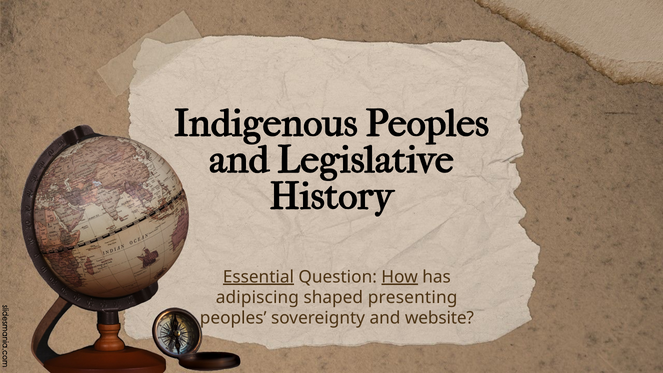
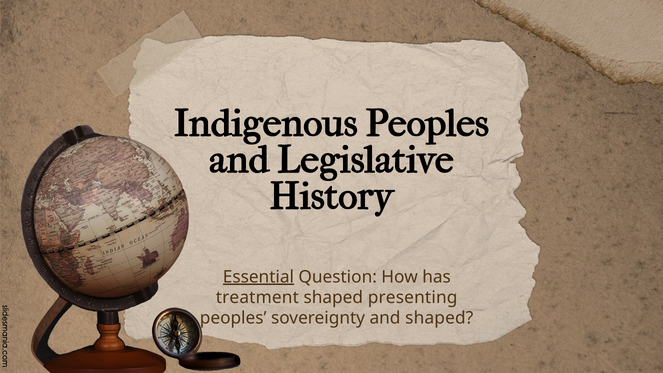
How underline: present -> none (400, 277)
adipiscing: adipiscing -> treatment (257, 298)
and website: website -> shaped (439, 318)
